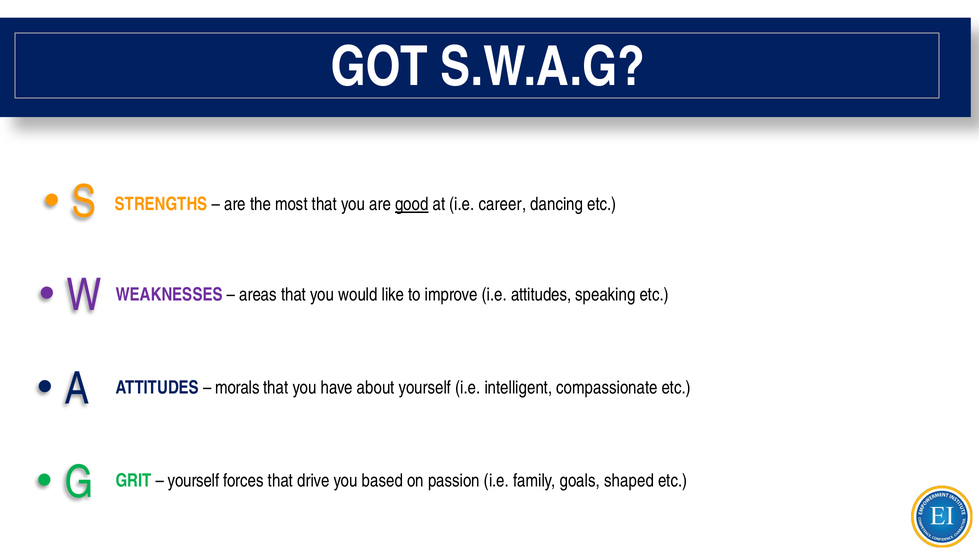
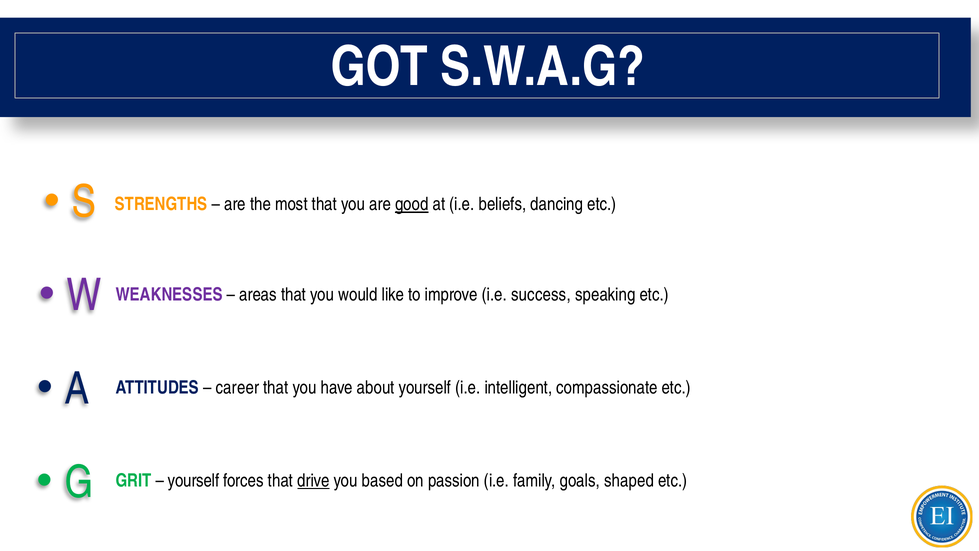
career: career -> beliefs (502, 204)
i.e attitudes: attitudes -> success (541, 295)
morals: morals -> career (237, 387)
drive underline: none -> present (313, 480)
